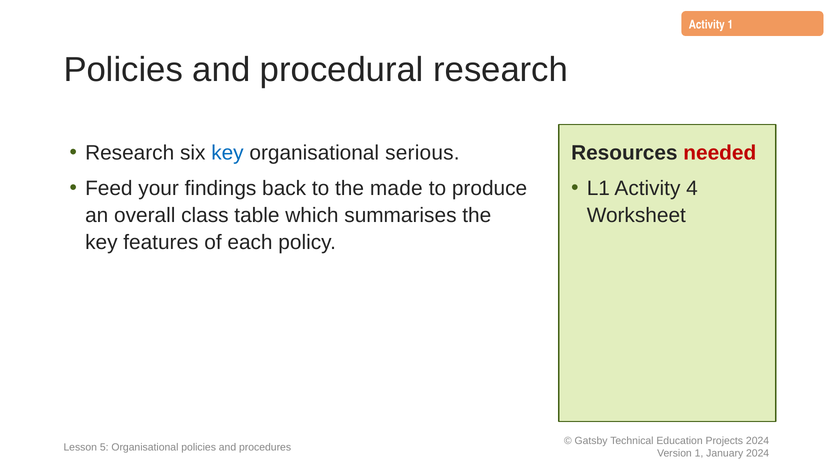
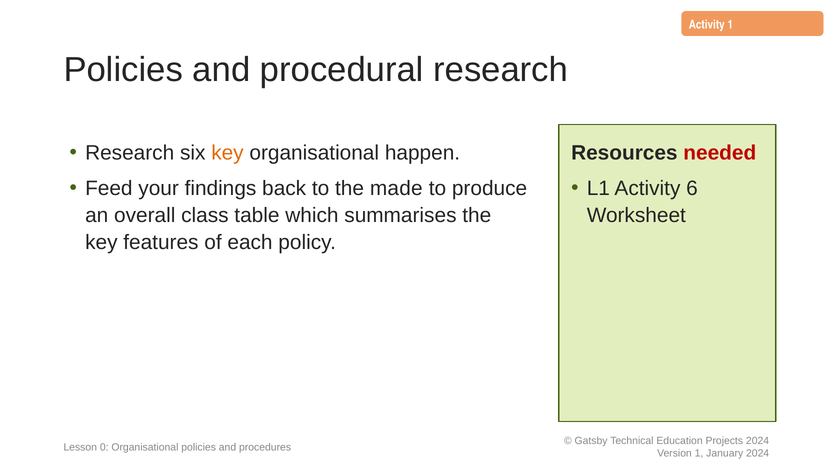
key colour: blue -> orange (227, 153)
serious: serious -> happen (422, 153)
4: 4 -> 6 (692, 189)
5: 5 -> 0 (104, 448)
